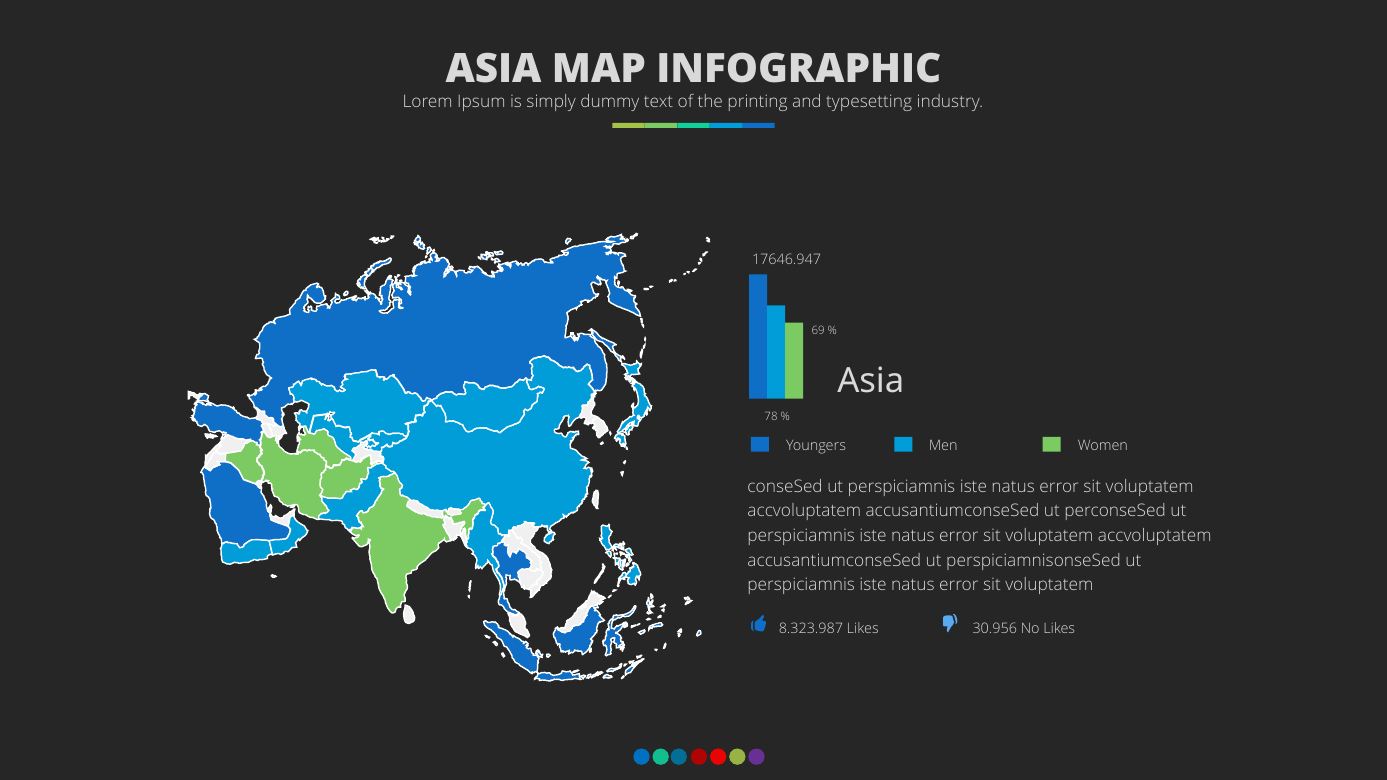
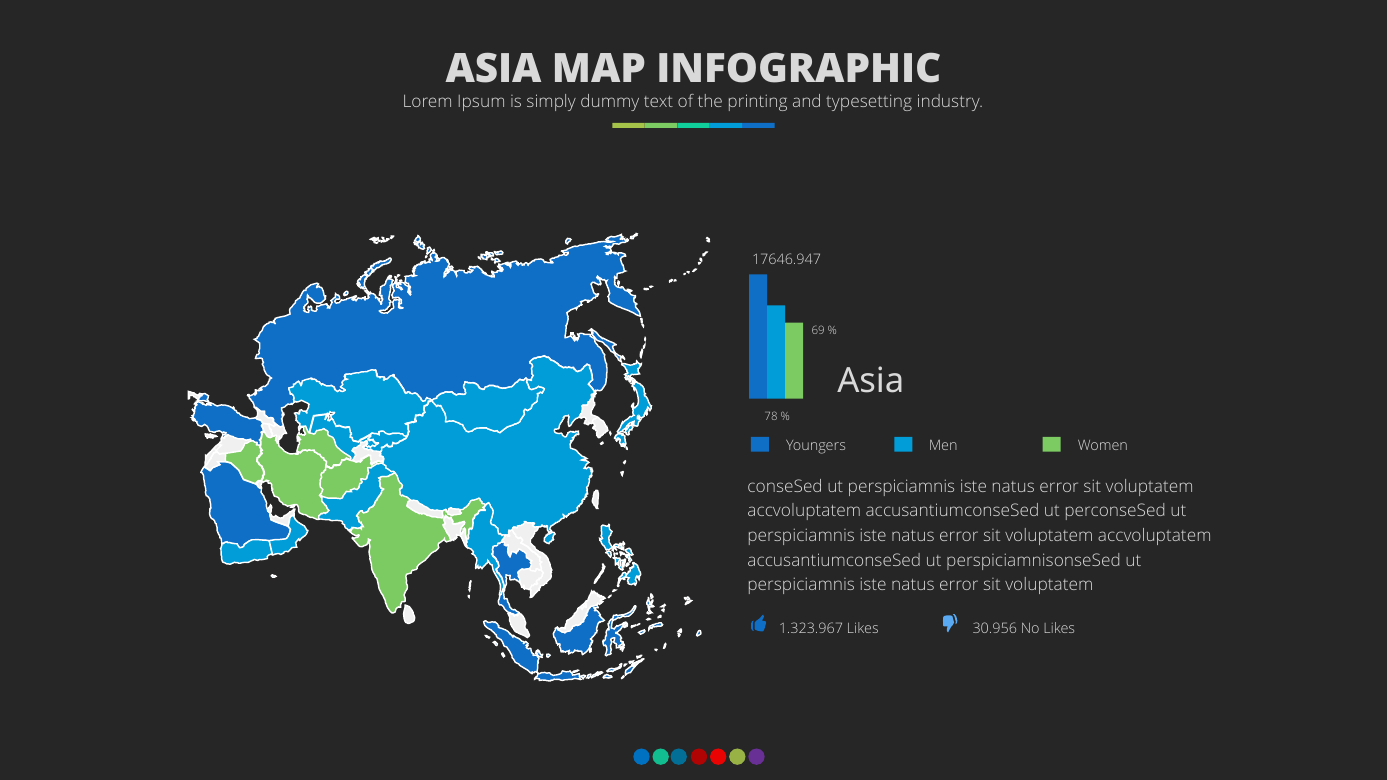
8.323.987: 8.323.987 -> 1.323.967 (811, 629)
